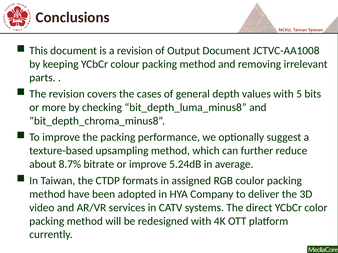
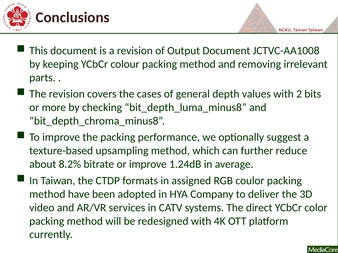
5: 5 -> 2 (299, 94)
8.7%: 8.7% -> 8.2% (70, 165)
5.24dB: 5.24dB -> 1.24dB (185, 165)
